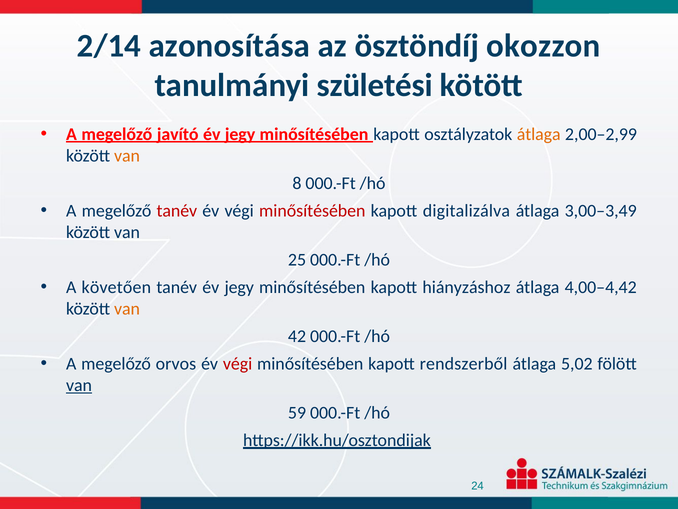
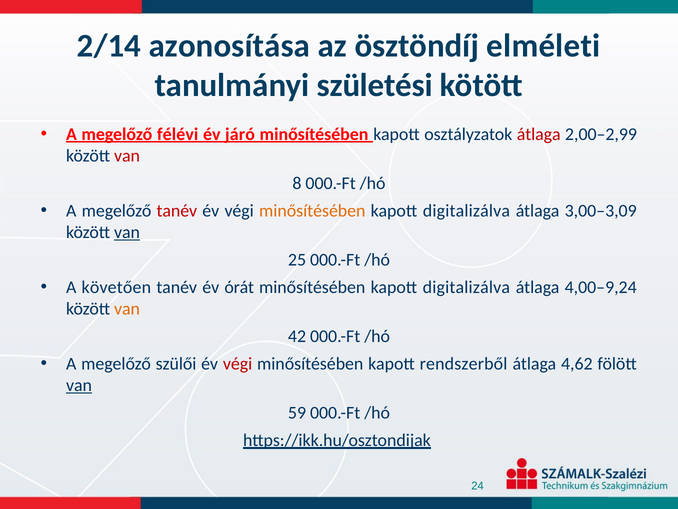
okozzon: okozzon -> elméleti (543, 46)
javító: javító -> félévi (178, 134)
jegy: jegy -> járó (240, 134)
átlaga colour: orange -> red (539, 134)
van colour: orange -> red (127, 155)
minősítésében colour: red -> orange (312, 210)
3,00–3,49: 3,00–3,49 -> 3,00–3,09 (601, 210)
van underline: none -> present (127, 232)
tanév év jegy: jegy -> órát (239, 287)
hiányzáshoz: hiányzáshoz -> digitalizálva (466, 287)
4,00–4,42: 4,00–4,42 -> 4,00–9,24 (601, 287)
orvos: orvos -> szülői (176, 363)
5,02: 5,02 -> 4,62 (577, 363)
